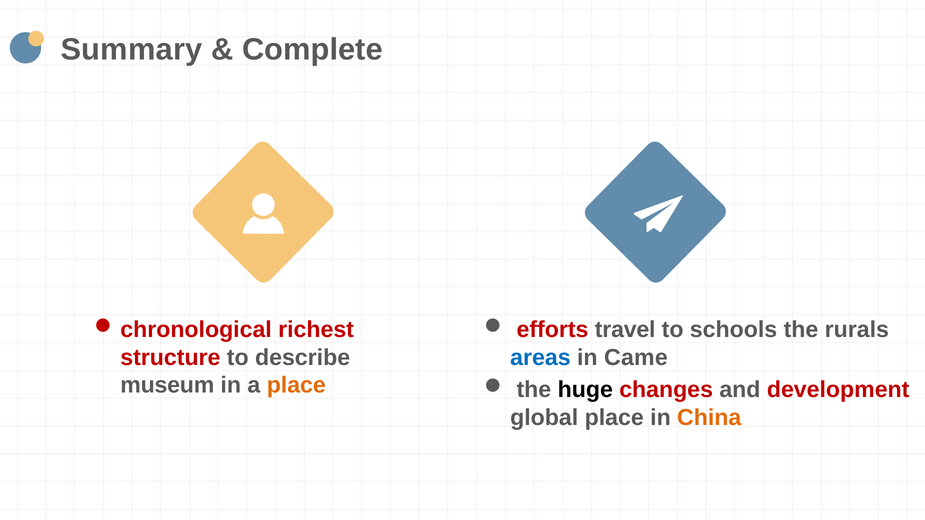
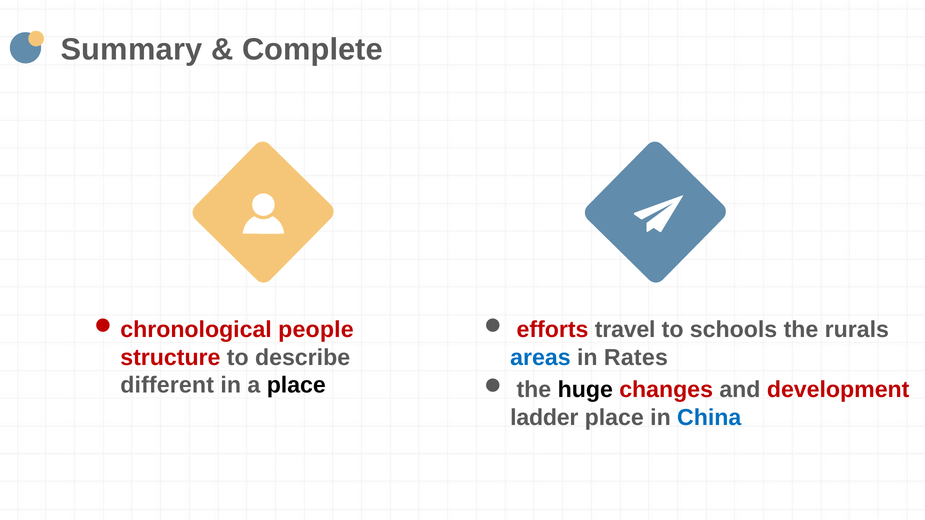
richest: richest -> people (316, 330)
Came: Came -> Rates (636, 358)
museum: museum -> different (167, 385)
place colour: orange -> black (296, 385)
global: global -> ladder (544, 418)
China colour: orange -> blue (709, 418)
